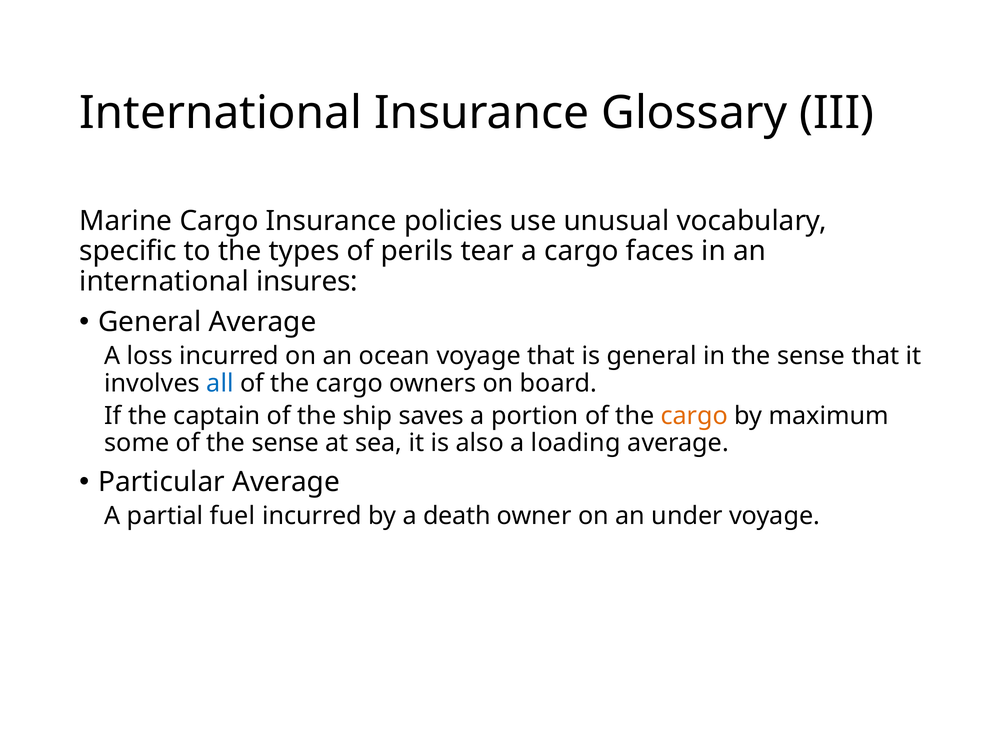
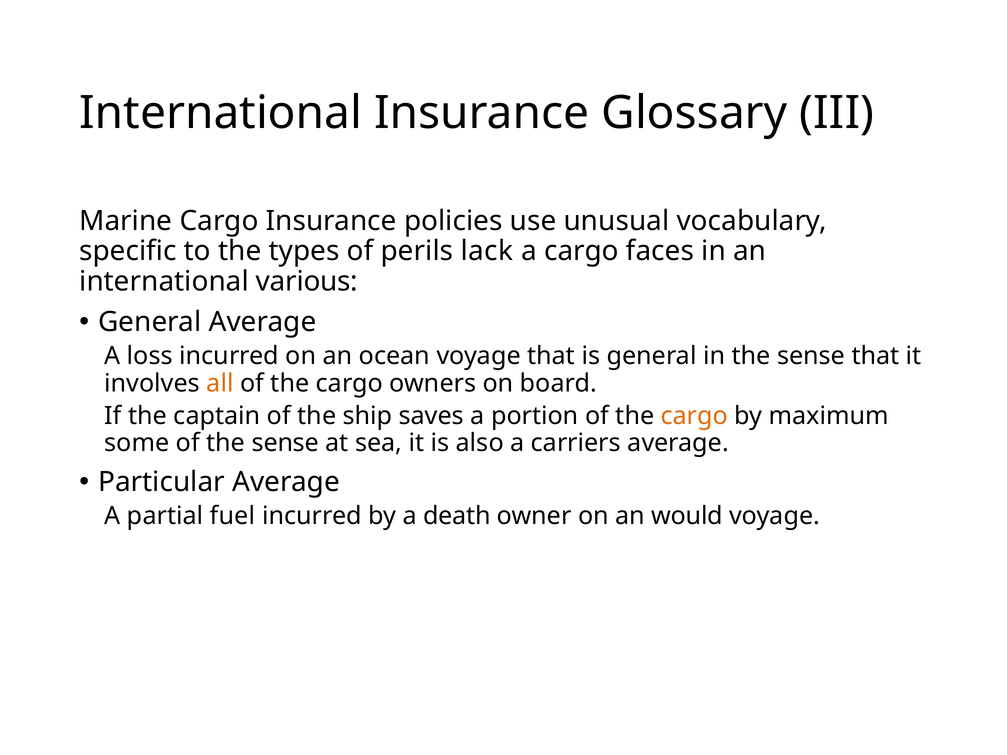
tear: tear -> lack (487, 251)
insures: insures -> various (307, 282)
all colour: blue -> orange (220, 383)
loading: loading -> carriers (576, 443)
under: under -> would (687, 516)
